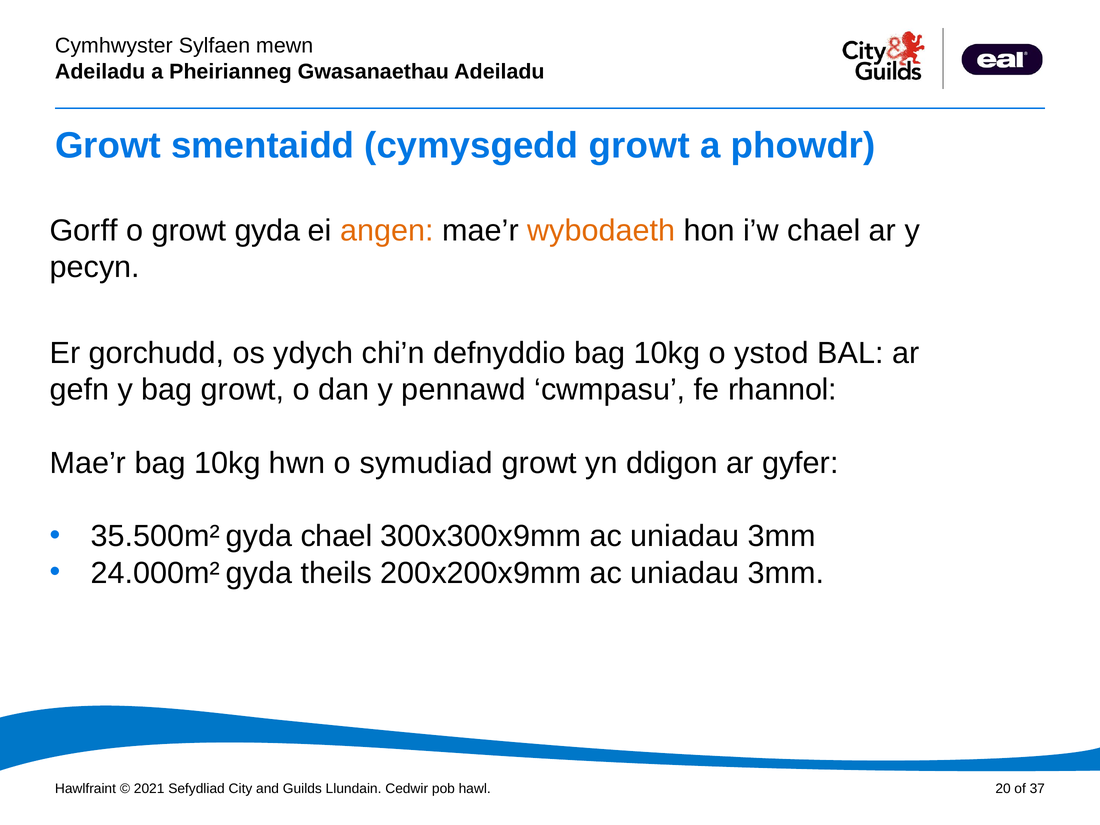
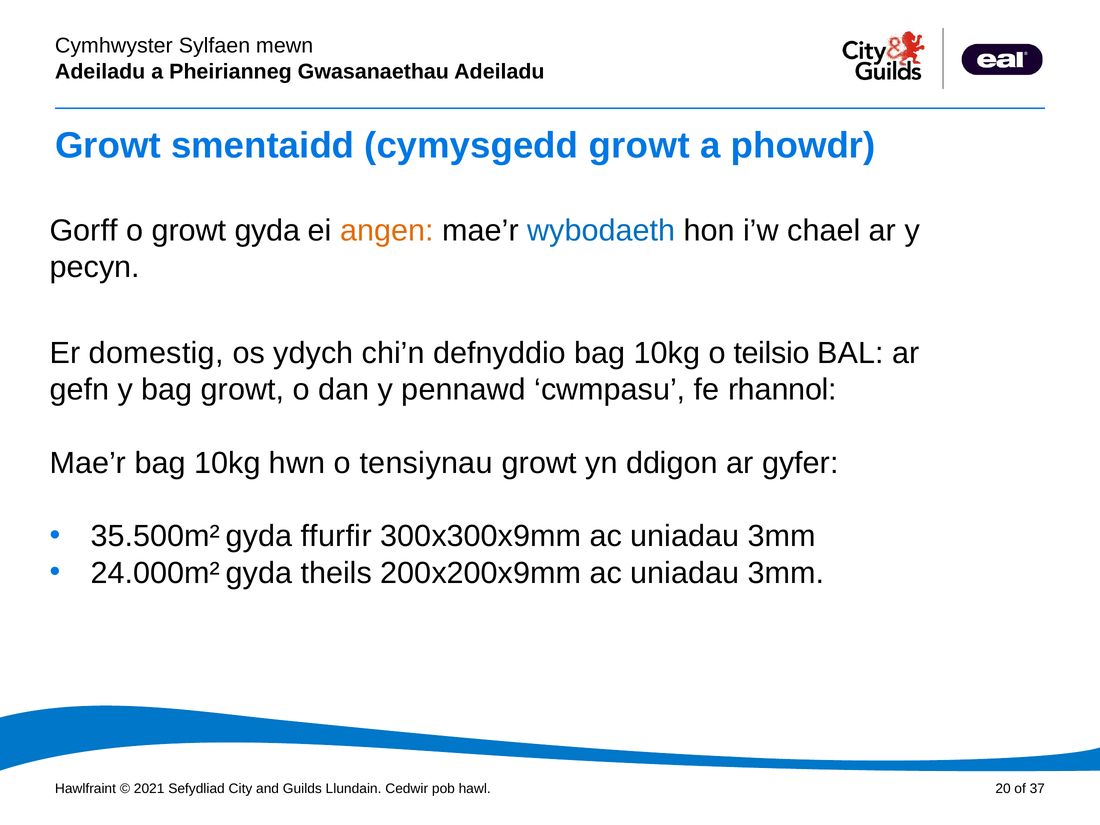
wybodaeth colour: orange -> blue (601, 230)
gorchudd: gorchudd -> domestig (156, 353)
ystod: ystod -> teilsio (772, 353)
symudiad: symudiad -> tensiynau (426, 463)
gyda chael: chael -> ffurfir (336, 536)
